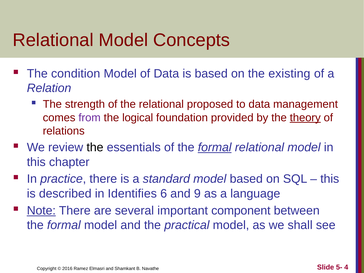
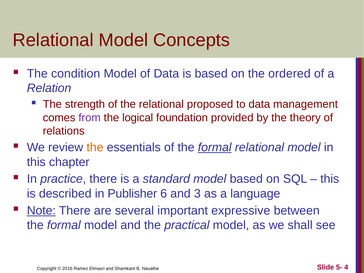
existing: existing -> ordered (289, 74)
theory underline: present -> none (305, 118)
the colour: black -> orange (95, 147)
Identifies: Identifies -> Publisher (132, 194)
9: 9 -> 3 (197, 194)
component: component -> expressive (241, 211)
